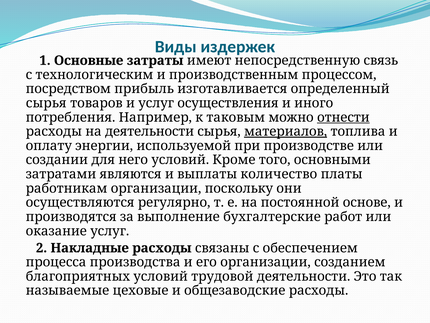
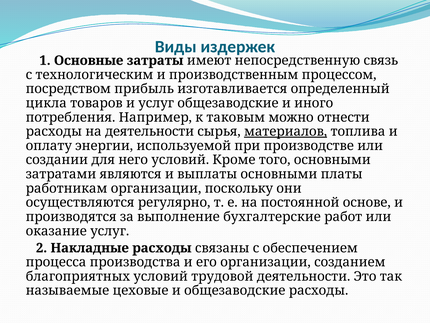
сырья: сырья -> цикла (46, 103)
услуг осуществления: осуществления -> общезаводские (228, 103)
отнести underline: present -> none (343, 117)
выплаты количество: количество -> основными (279, 174)
